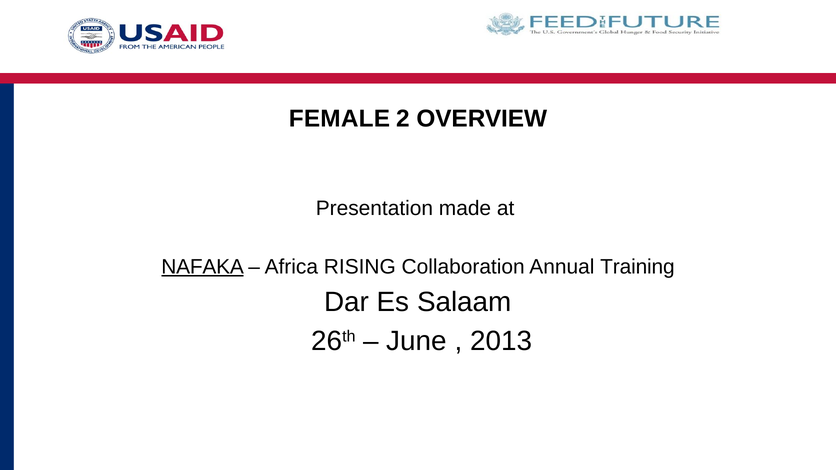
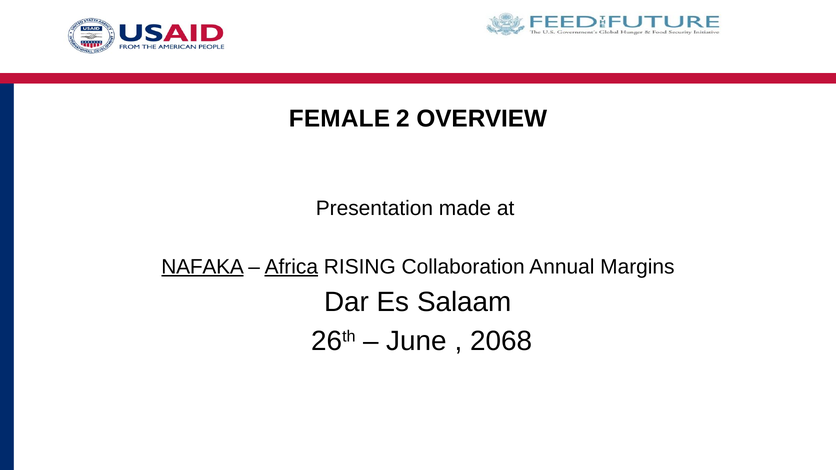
Africa underline: none -> present (291, 267)
Training: Training -> Margins (637, 267)
2013: 2013 -> 2068 (501, 341)
